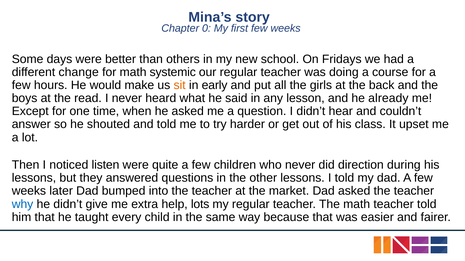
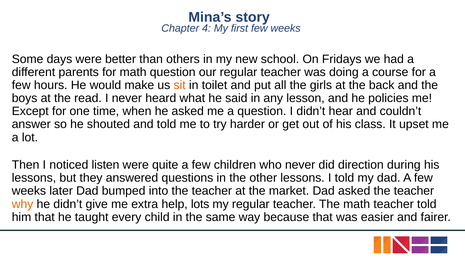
0: 0 -> 4 (206, 29)
change: change -> parents (79, 72)
math systemic: systemic -> question (173, 72)
early: early -> toilet (215, 85)
already: already -> policies (388, 98)
why colour: blue -> orange (23, 204)
